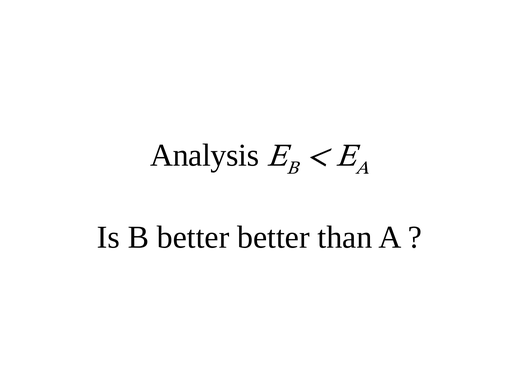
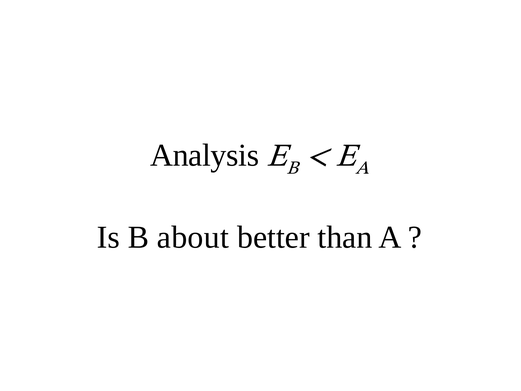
B better: better -> about (193, 237)
